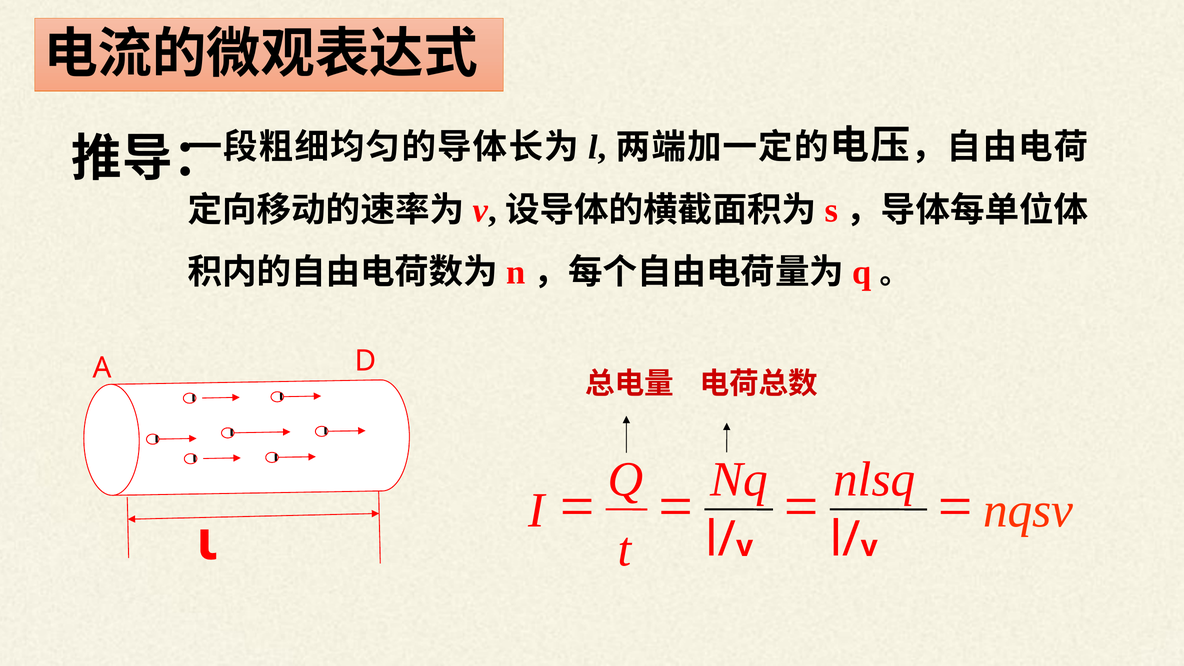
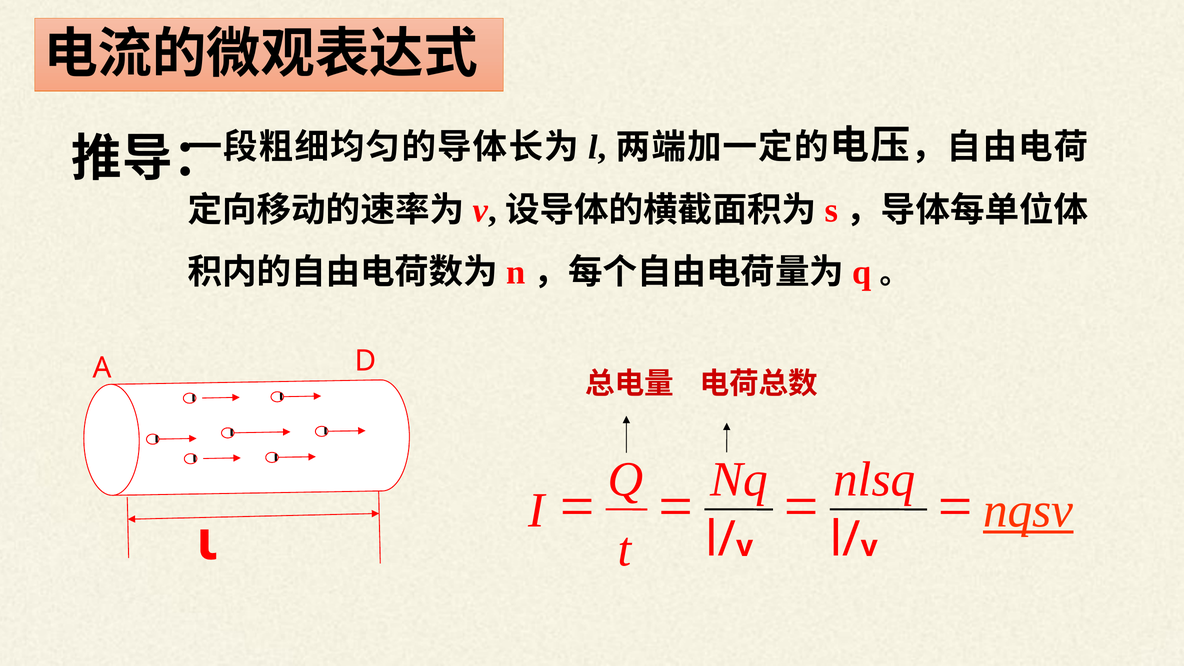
nqsv underline: none -> present (1028, 511)
